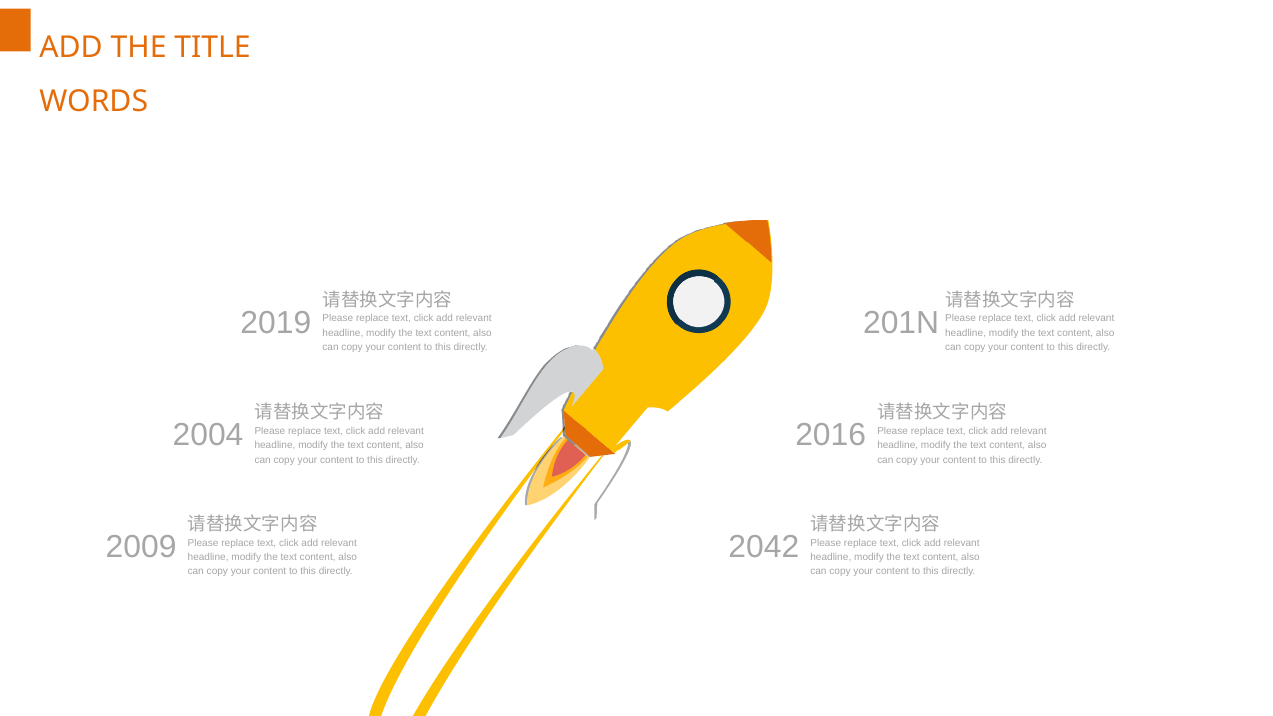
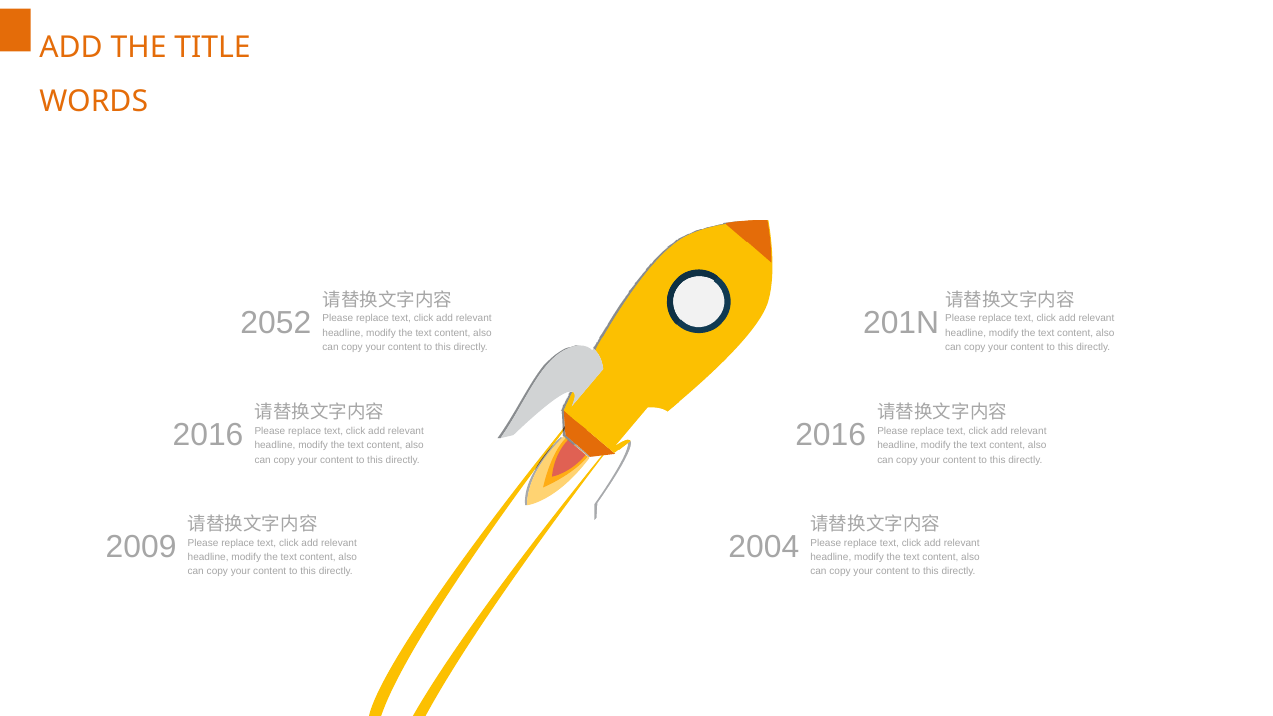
2019: 2019 -> 2052 (276, 323)
2004: 2004 -> 2016 (208, 435)
2042: 2042 -> 2004 (764, 547)
